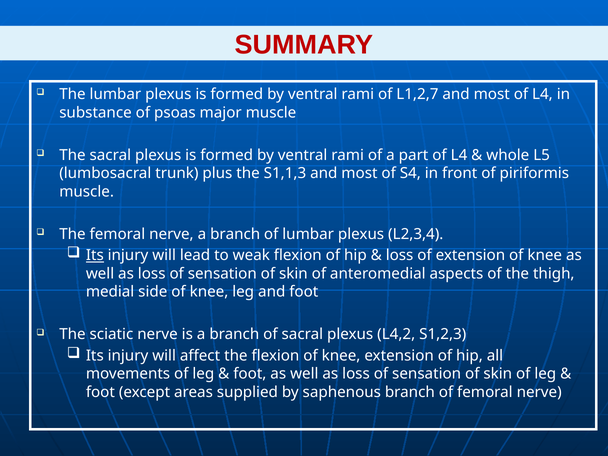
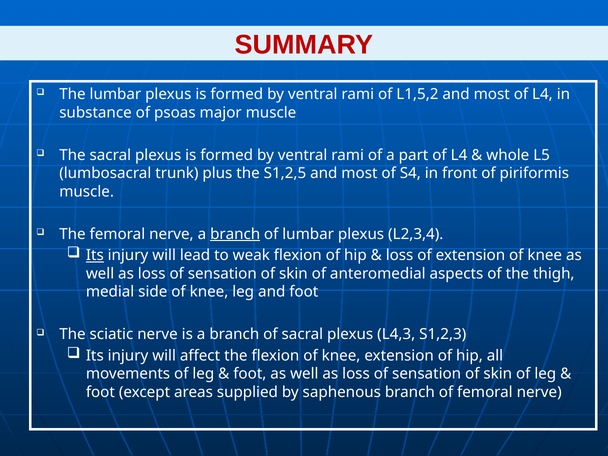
L1,2,7: L1,2,7 -> L1,5,2 (417, 94)
S1,1,3: S1,1,3 -> S1,2,5 (285, 173)
branch underline: none -> present (235, 234)
L4,2: L4,2 -> L4,3 (396, 334)
